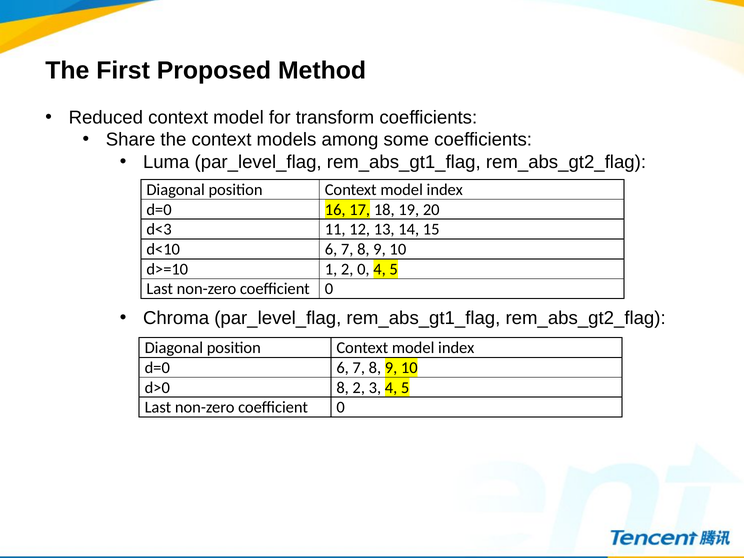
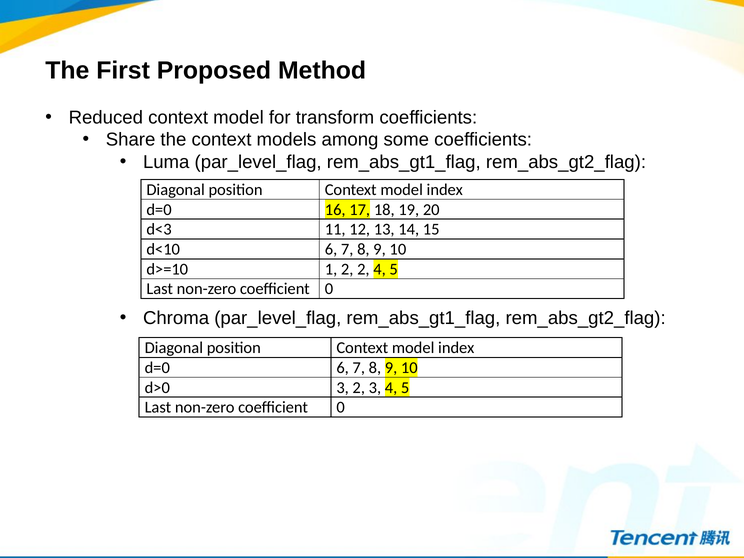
2 0: 0 -> 2 (363, 269)
d>0 8: 8 -> 3 (343, 388)
